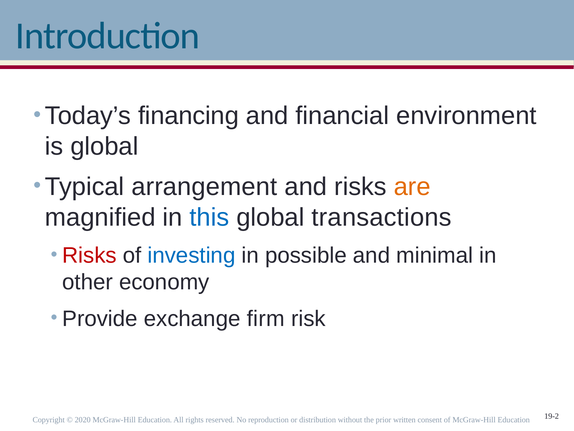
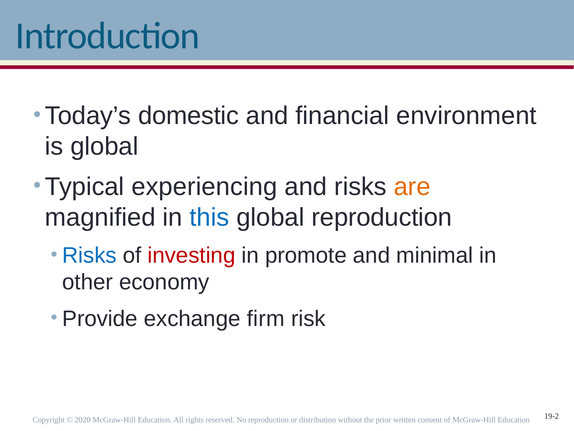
financing: financing -> domestic (188, 116)
arrangement: arrangement -> experiencing (204, 186)
global transactions: transactions -> reproduction (382, 217)
Risks colour: red -> blue (89, 255)
investing colour: blue -> red (191, 255)
possible: possible -> promote (306, 255)
